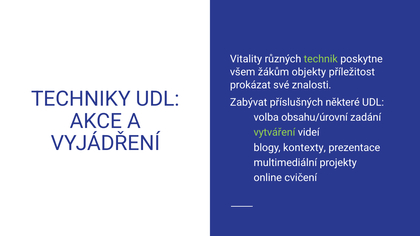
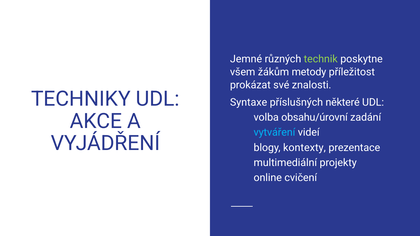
Vitality: Vitality -> Jemné (246, 59)
objekty: objekty -> metody (309, 72)
Zabývat: Zabývat -> Syntaxe (249, 102)
vytváření colour: light green -> light blue (274, 133)
